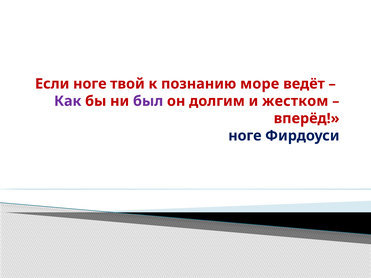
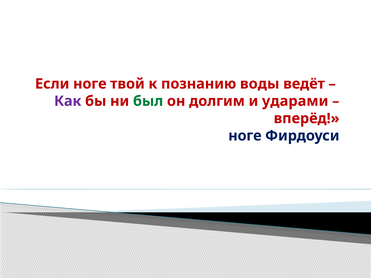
море: море -> воды (260, 84)
был colour: purple -> green (148, 101)
жестком: жестком -> ударами (295, 101)
